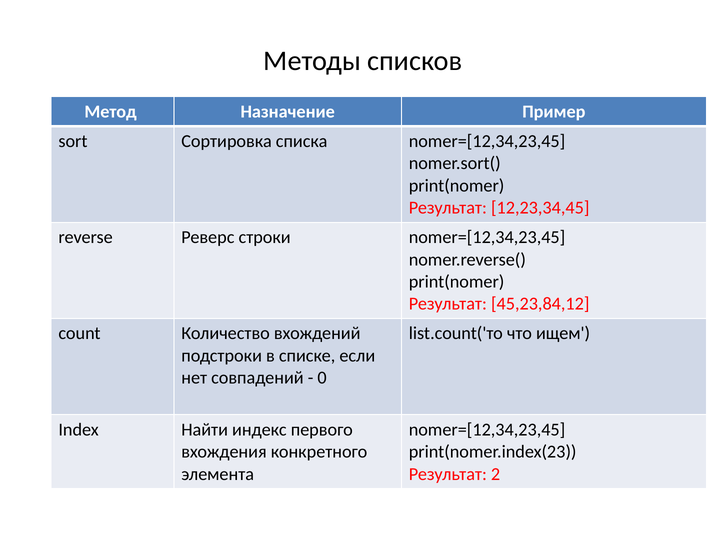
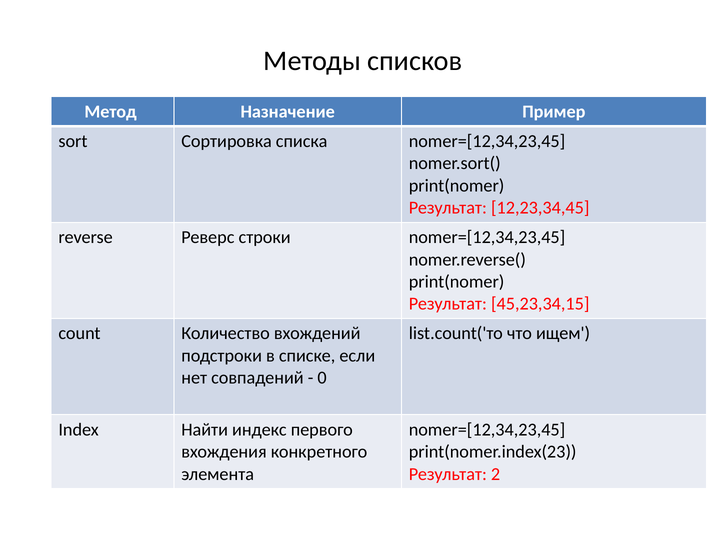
45,23,84,12: 45,23,84,12 -> 45,23,34,15 (540, 304)
